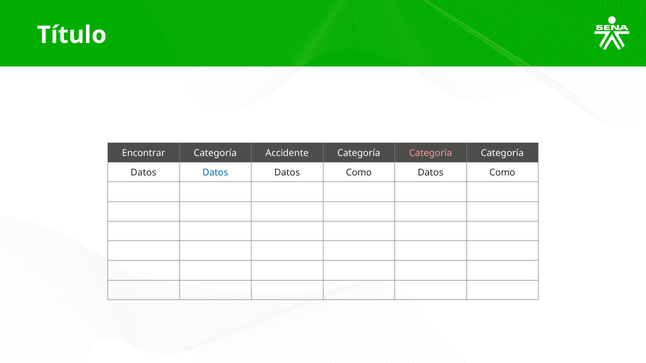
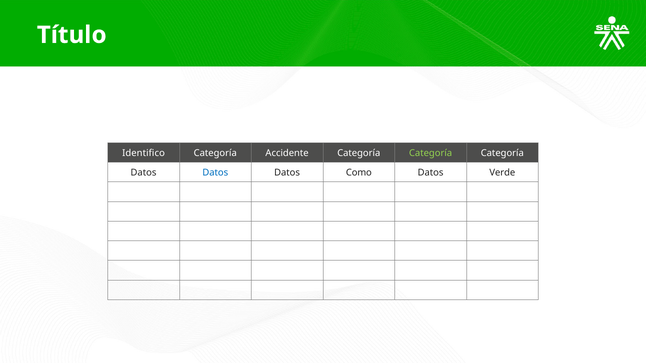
Encontrar: Encontrar -> Identifico (143, 153)
Categoría colour: pink -> light green (431, 153)
Como: Como -> Verde (502, 173)
